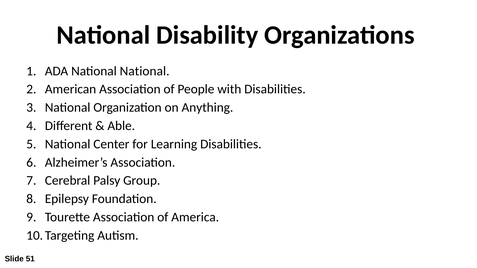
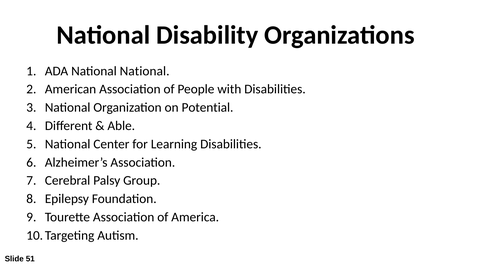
Anything: Anything -> Potential (207, 108)
